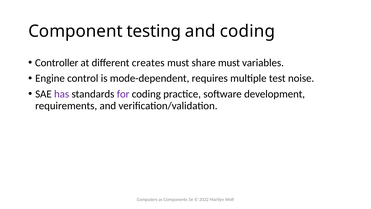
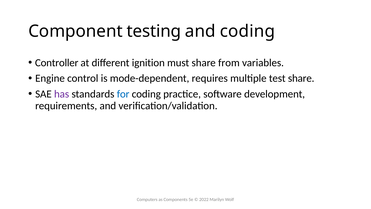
creates: creates -> ignition (148, 63)
share must: must -> from (229, 63)
test noise: noise -> share (301, 78)
for colour: purple -> blue (123, 94)
